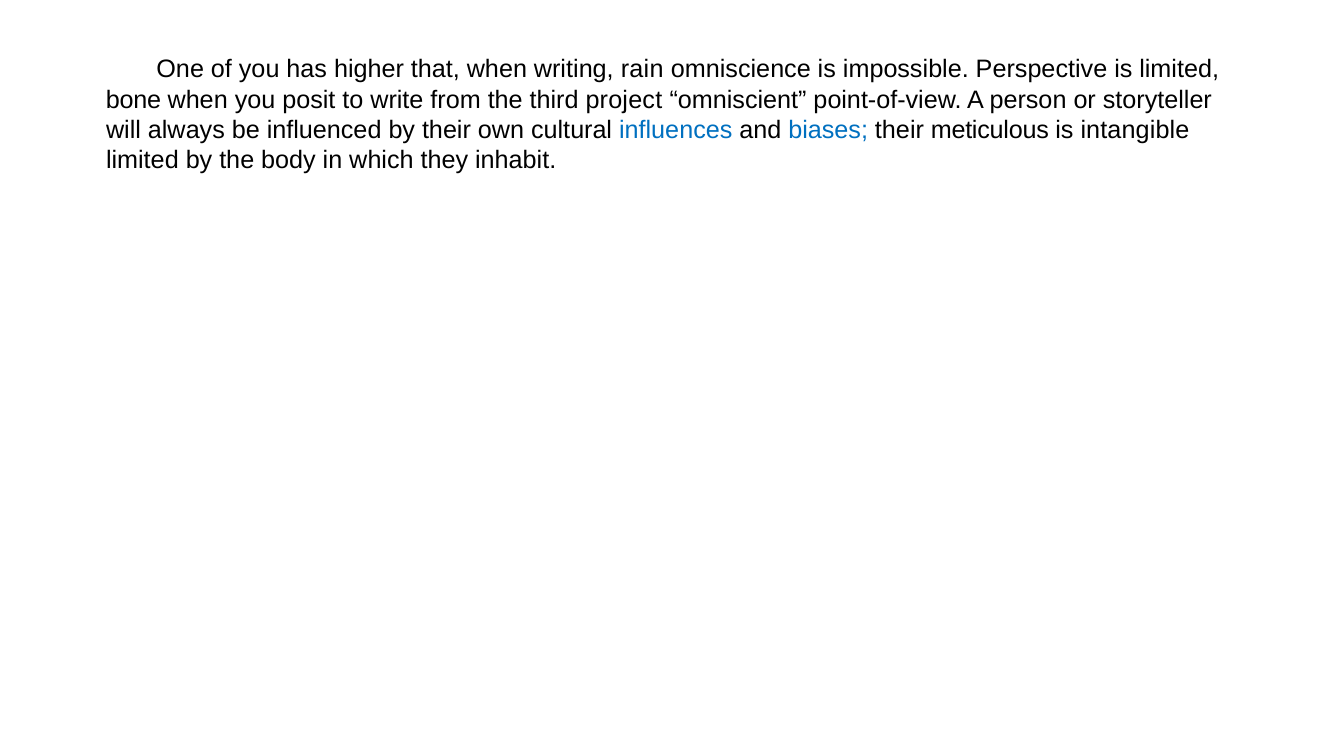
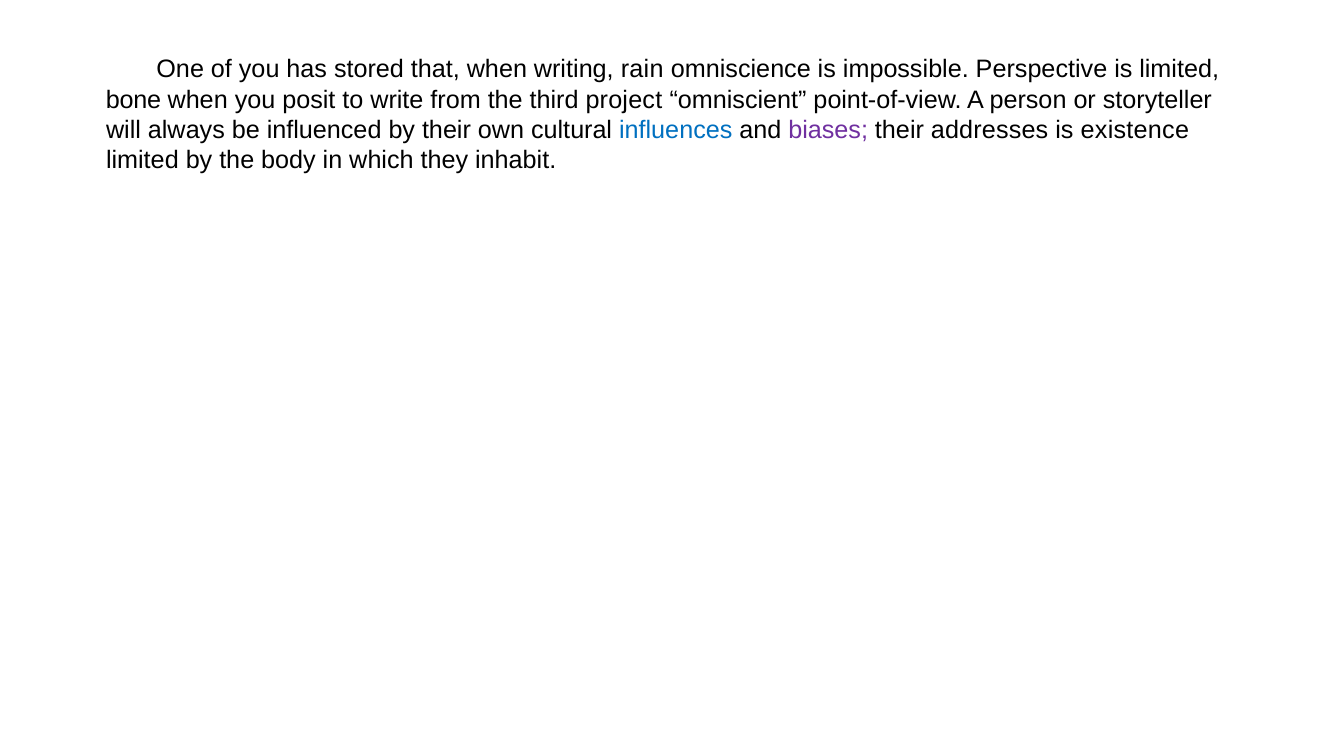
higher: higher -> stored (369, 70)
biases colour: blue -> purple (828, 130)
meticulous: meticulous -> addresses (990, 130)
intangible: intangible -> existence (1135, 130)
